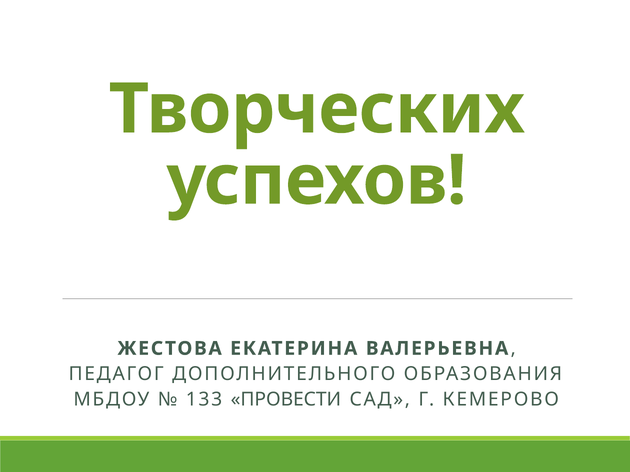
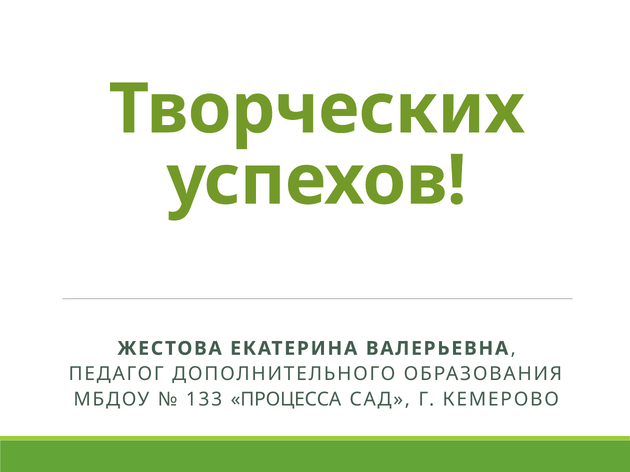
ПРОВЕСТИ: ПРОВЕСТИ -> ПРОЦЕССА (286, 400)
